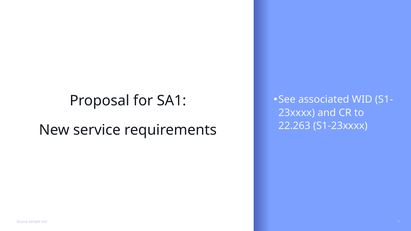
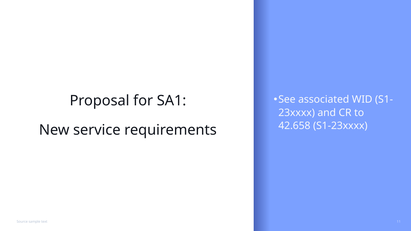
22.263: 22.263 -> 42.658 (294, 126)
